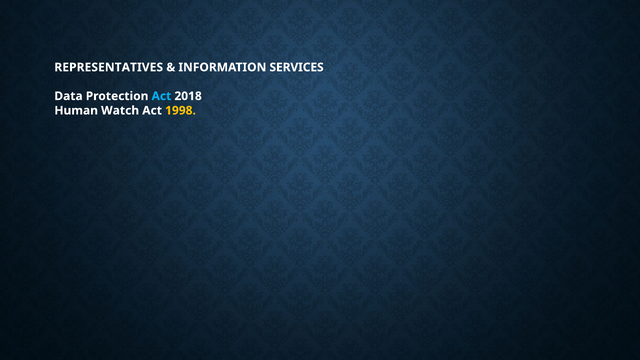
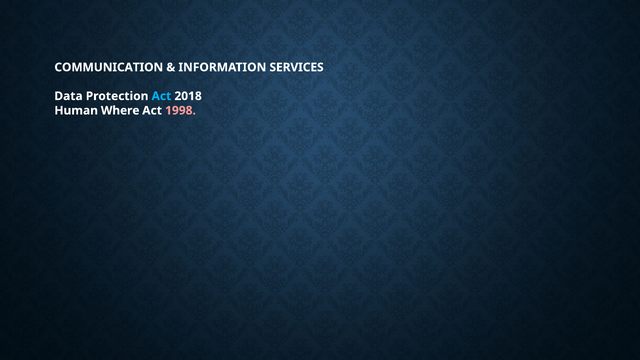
REPRESENTATIVES: REPRESENTATIVES -> COMMUNICATION (109, 67)
Watch: Watch -> Where (120, 111)
1998 colour: yellow -> pink (180, 111)
